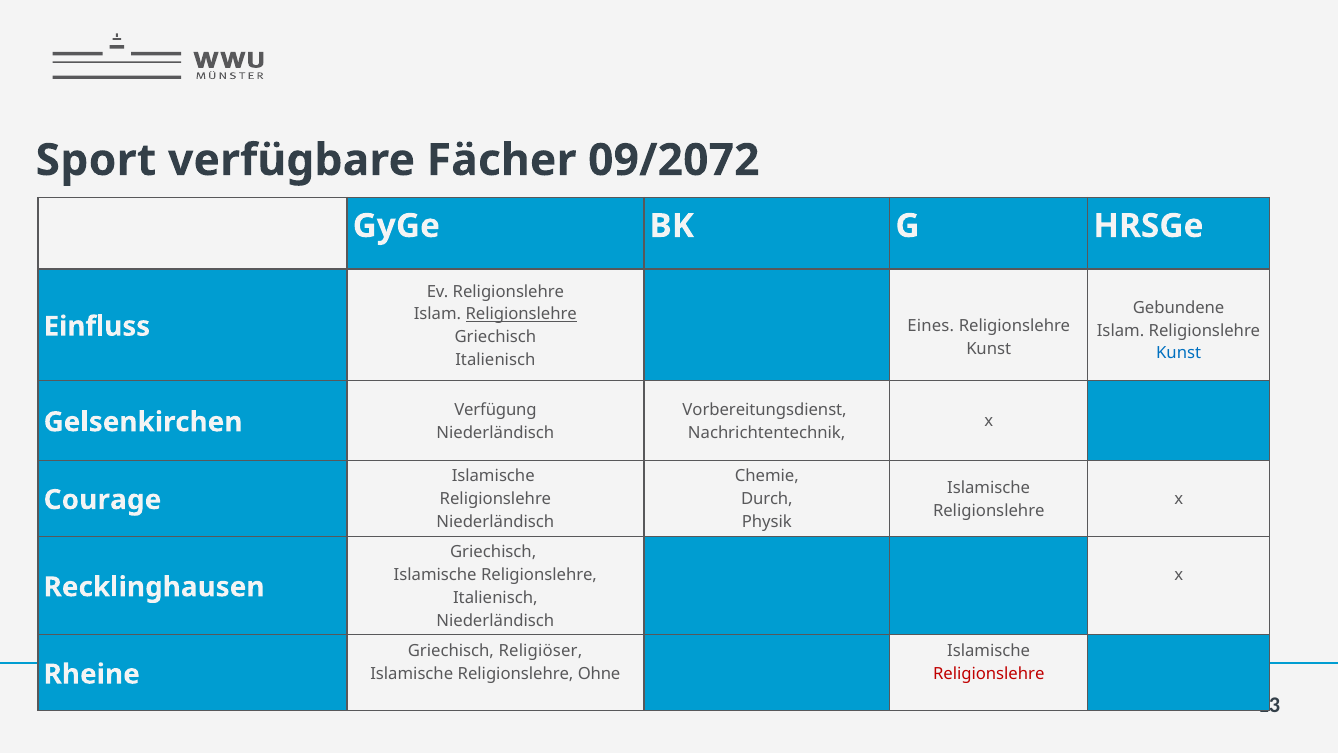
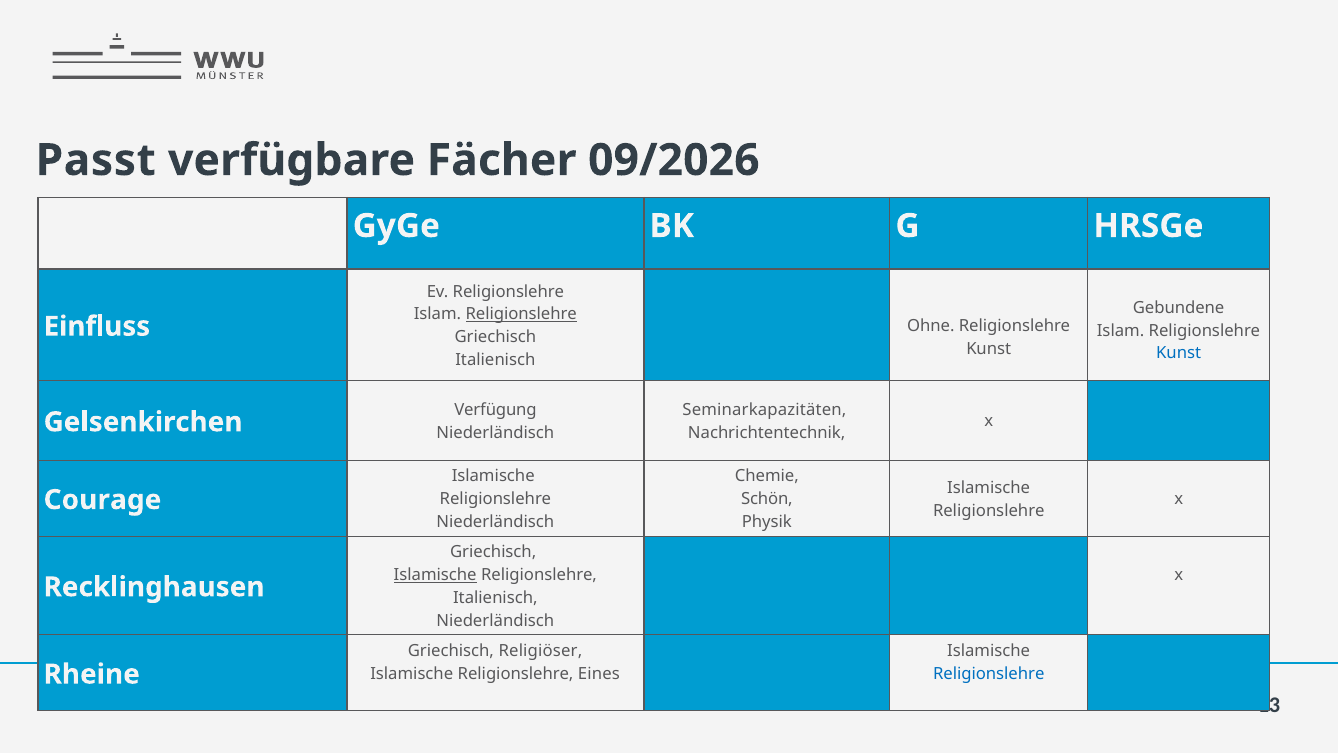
Sport: Sport -> Passt (96, 160)
09/2072: 09/2072 -> 09/2026 (674, 160)
Eines: Eines -> Ohne (931, 326)
Vorbereitungsdienst: Vorbereitungsdienst -> Seminarkapazitäten (764, 410)
Durch: Durch -> Schön (767, 499)
Islamische underline: none -> present (435, 575)
Ohne: Ohne -> Eines (599, 673)
Religionslehre colour: red -> blue (989, 673)
